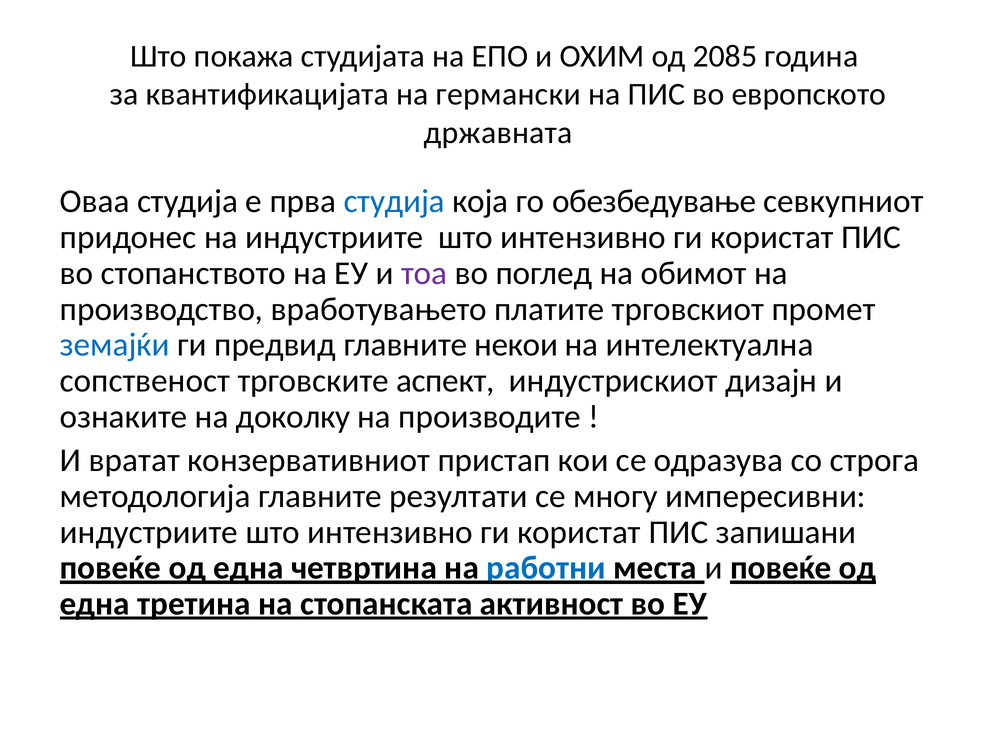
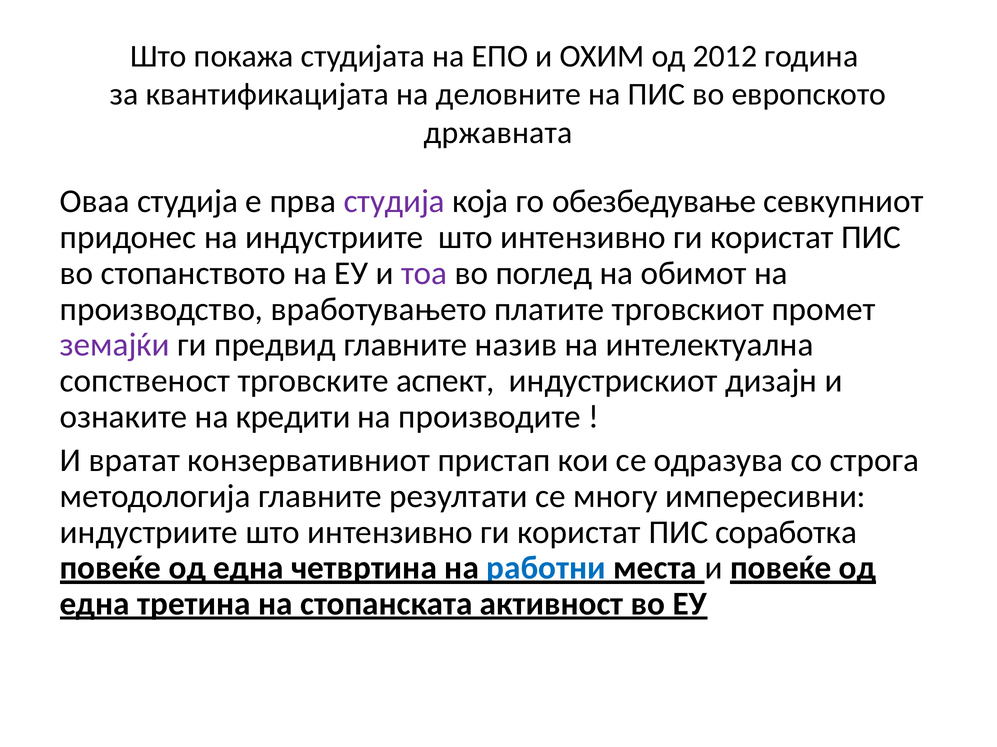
2085: 2085 -> 2012 (725, 56)
германски: германски -> деловните (508, 94)
студија colour: blue -> purple (394, 202)
земајќи colour: blue -> purple (115, 345)
некои: некои -> назив (516, 345)
доколку: доколку -> кредити (293, 417)
запишани: запишани -> соработка (786, 533)
